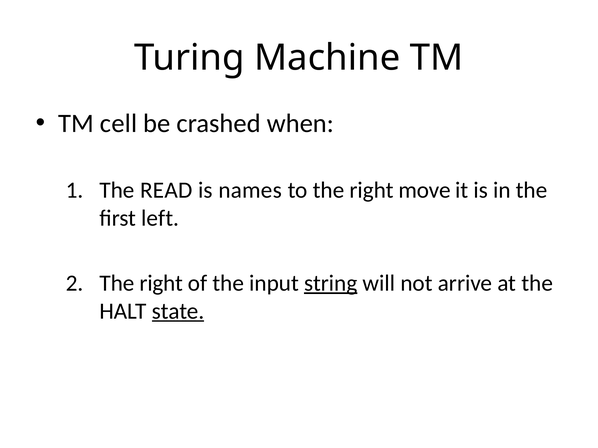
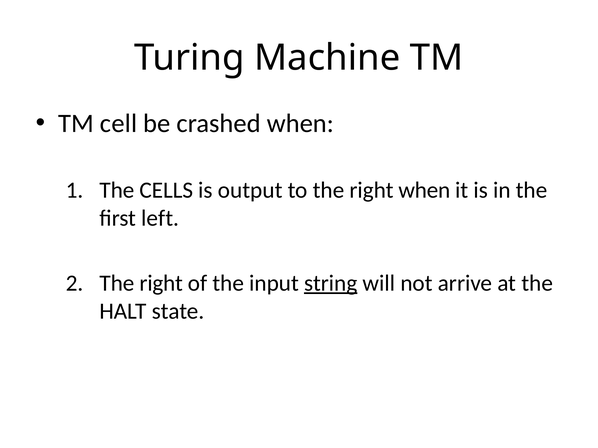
READ: READ -> CELLS (166, 190)
names: names -> output (250, 190)
right move: move -> when (424, 190)
state underline: present -> none (178, 311)
